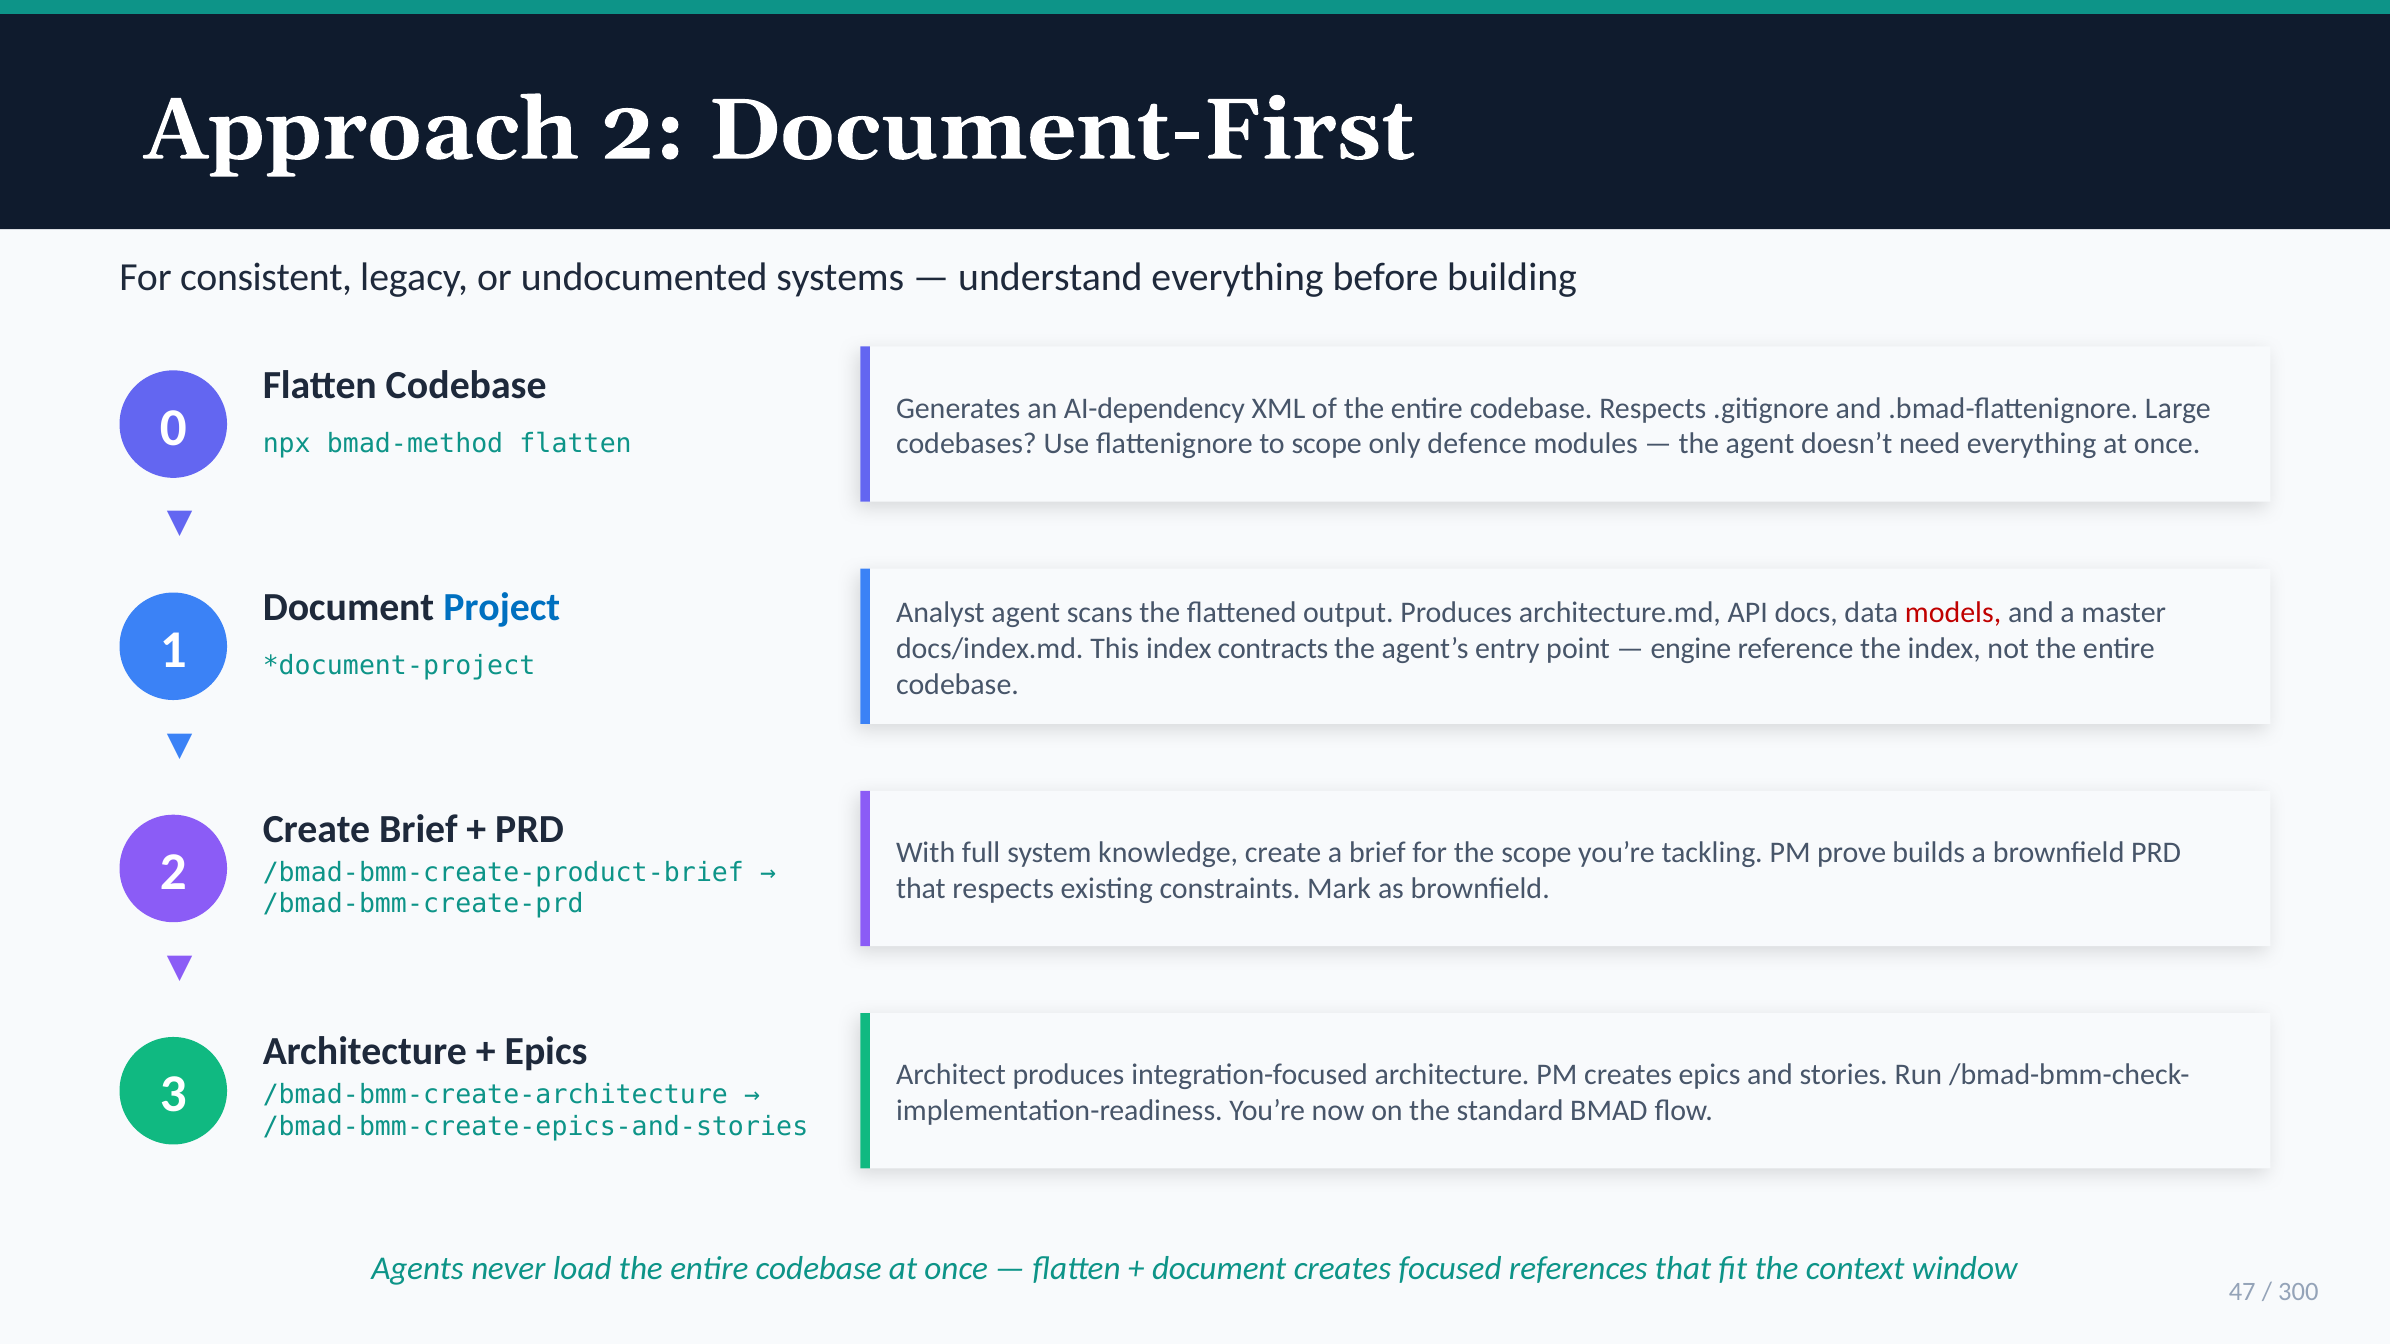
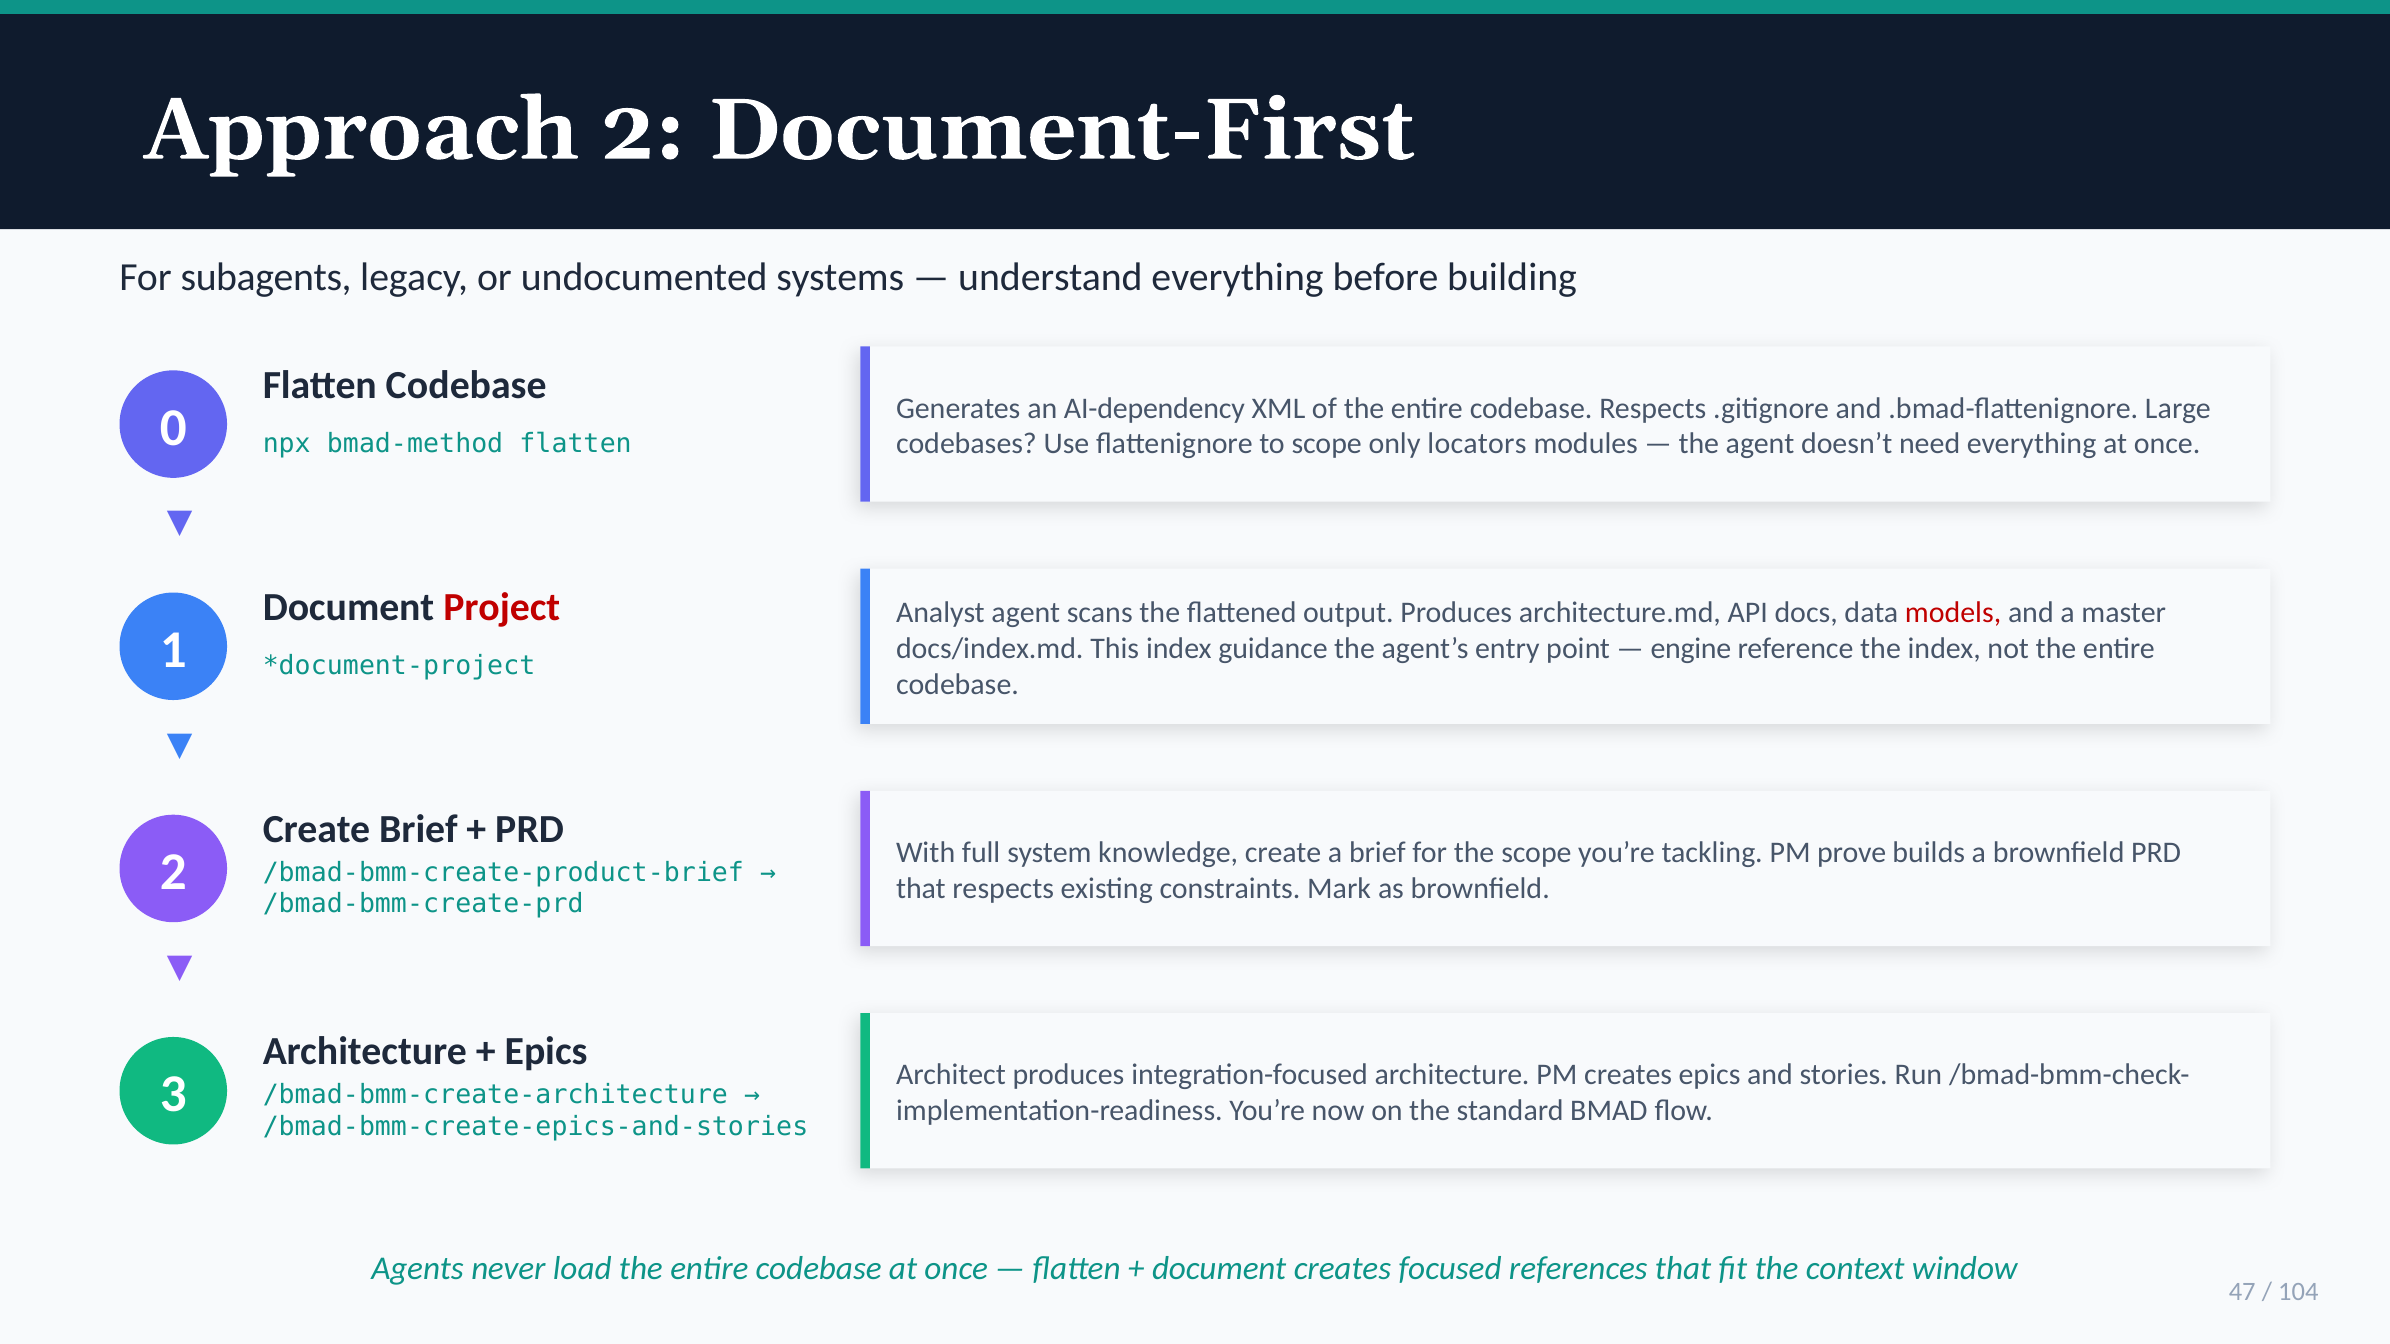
consistent: consistent -> subagents (266, 278)
defence: defence -> locators (1477, 444)
Project colour: blue -> red (502, 607)
contracts: contracts -> guidance (1273, 649)
300: 300 -> 104 (2298, 1292)
